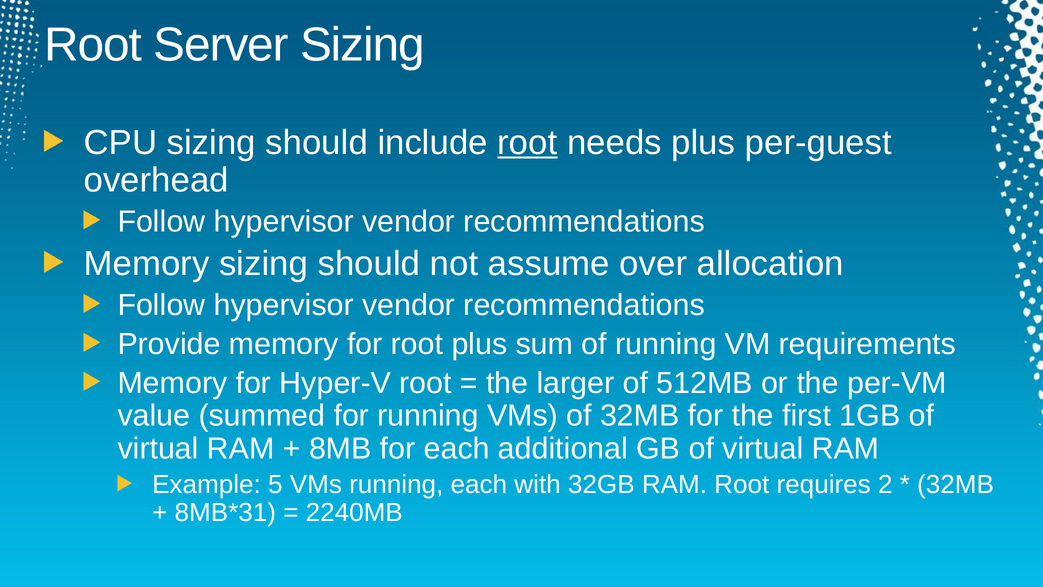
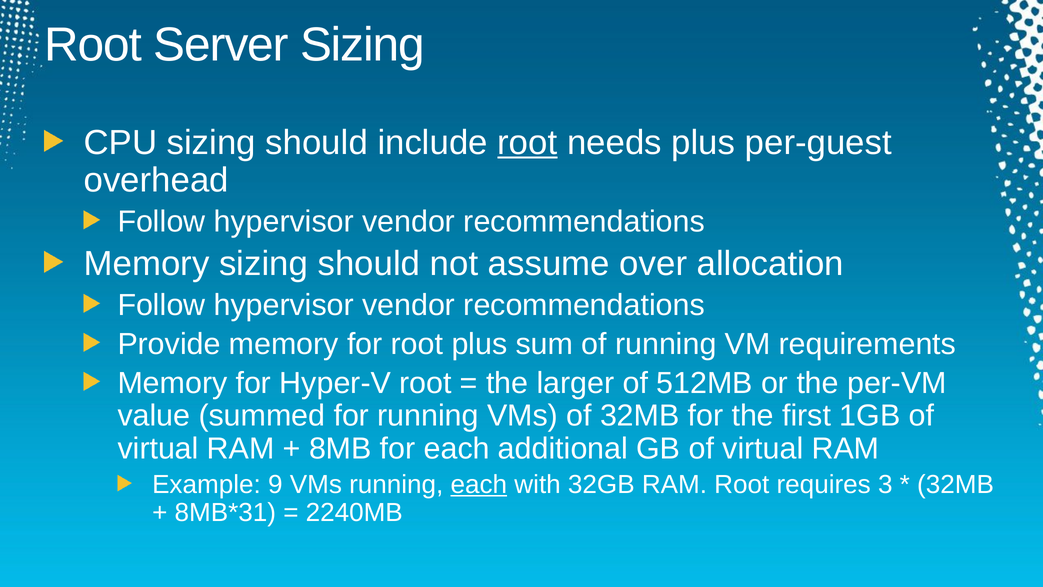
5: 5 -> 9 (275, 484)
each underline: none -> present (479, 484)
2: 2 -> 3 (885, 484)
